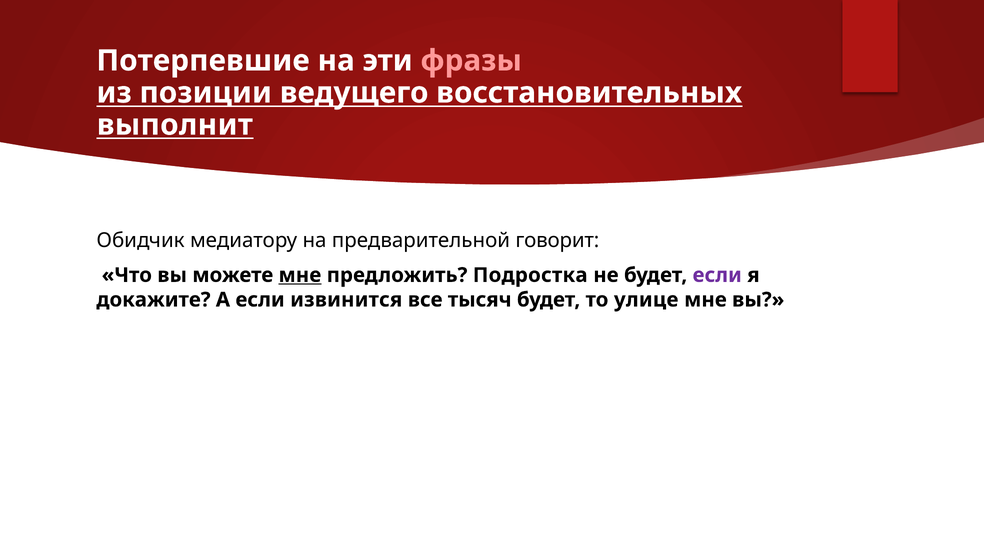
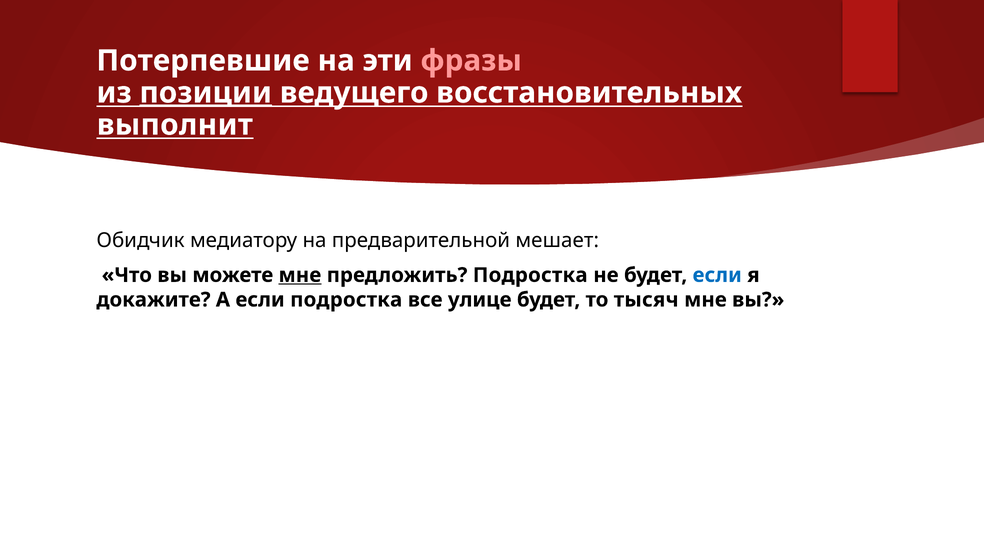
позиции underline: none -> present (206, 93)
говорит: говорит -> мешает (557, 240)
если colour: purple -> blue (717, 275)
если извинится: извинится -> подростка (346, 300)
тысяч: тысяч -> улице (480, 300)
улице: улице -> тысяч (646, 300)
